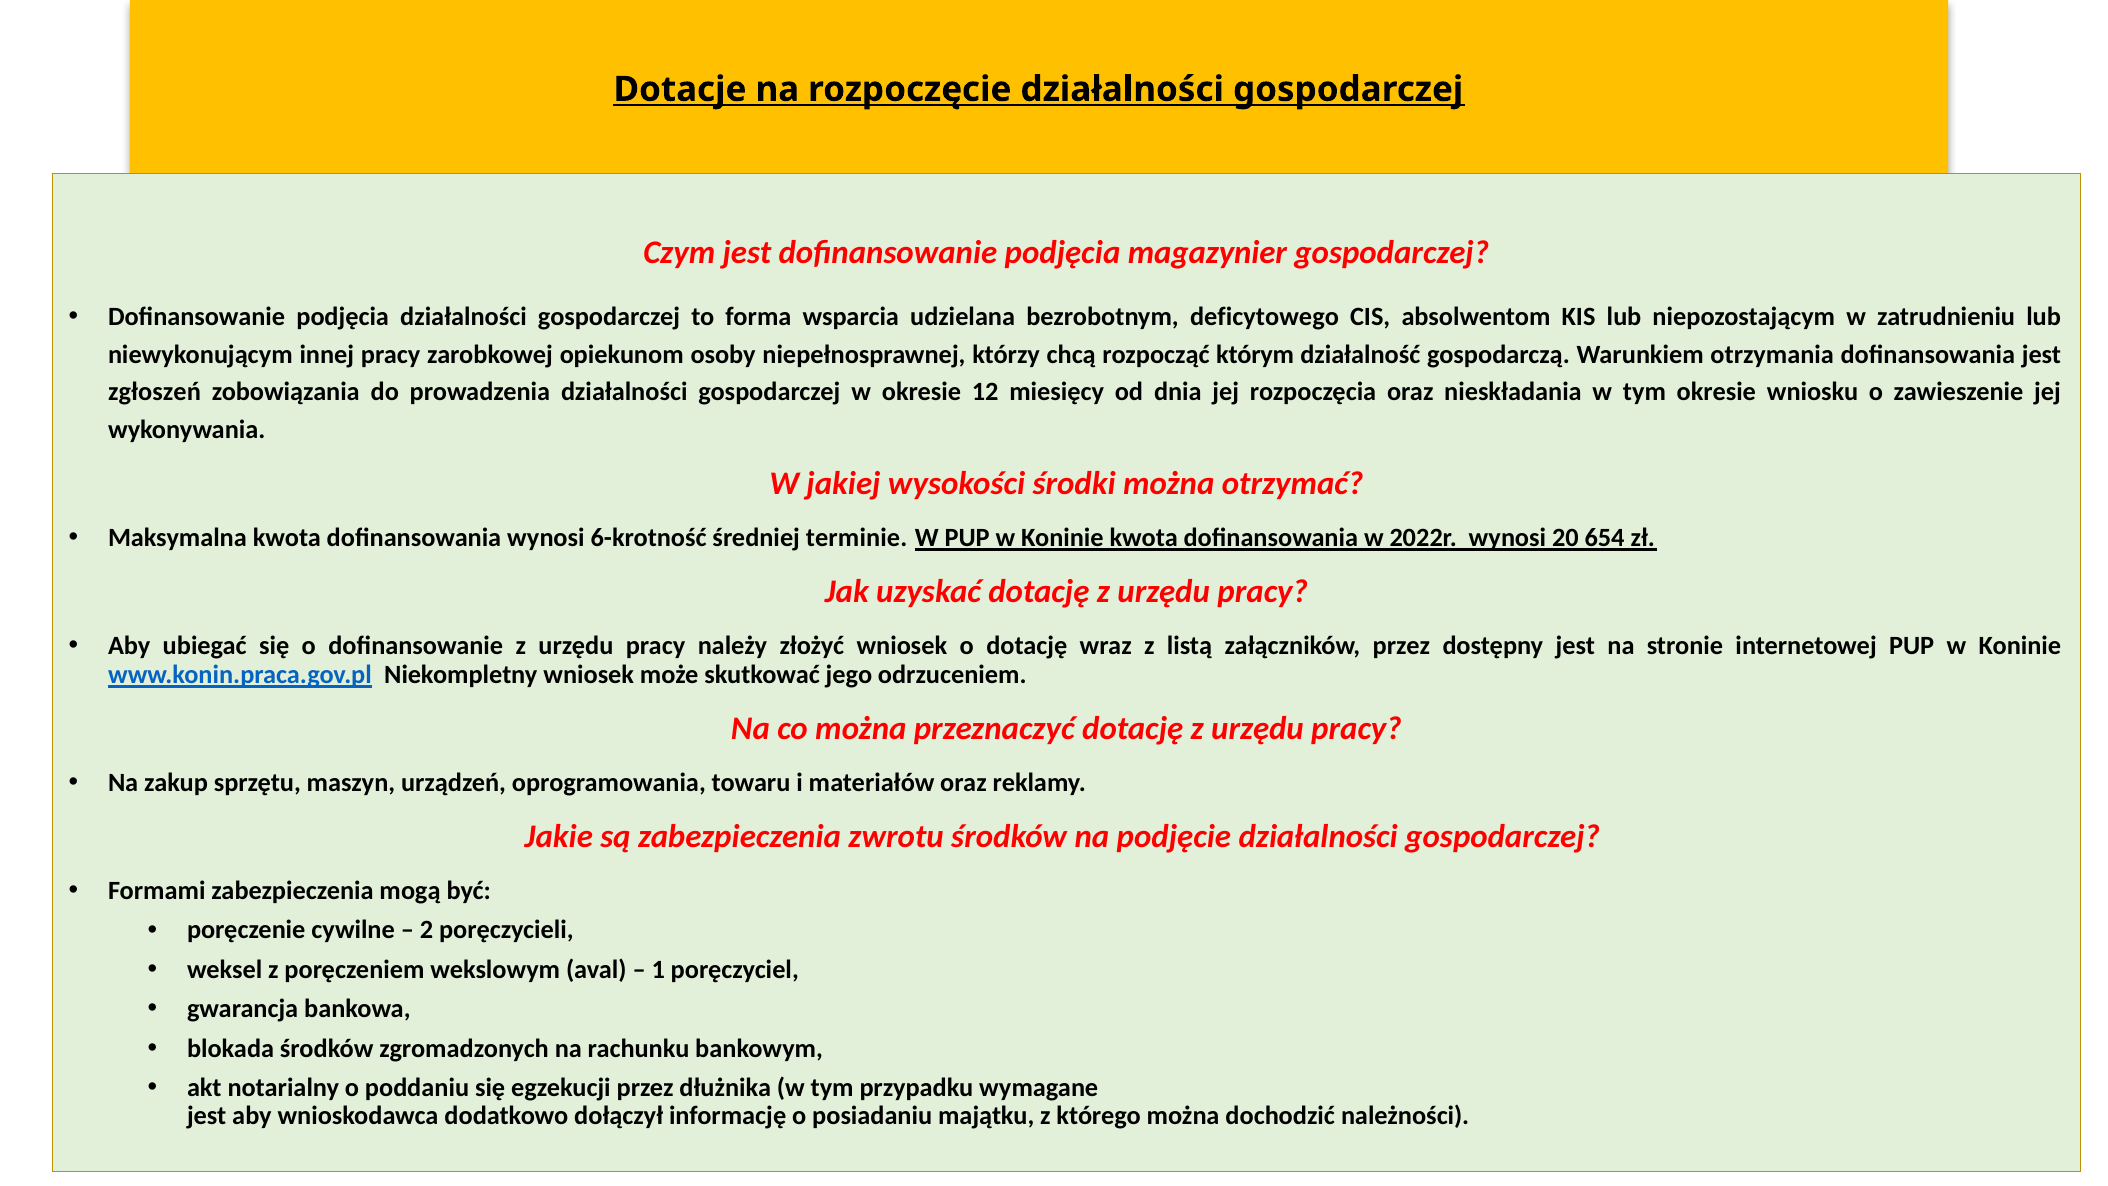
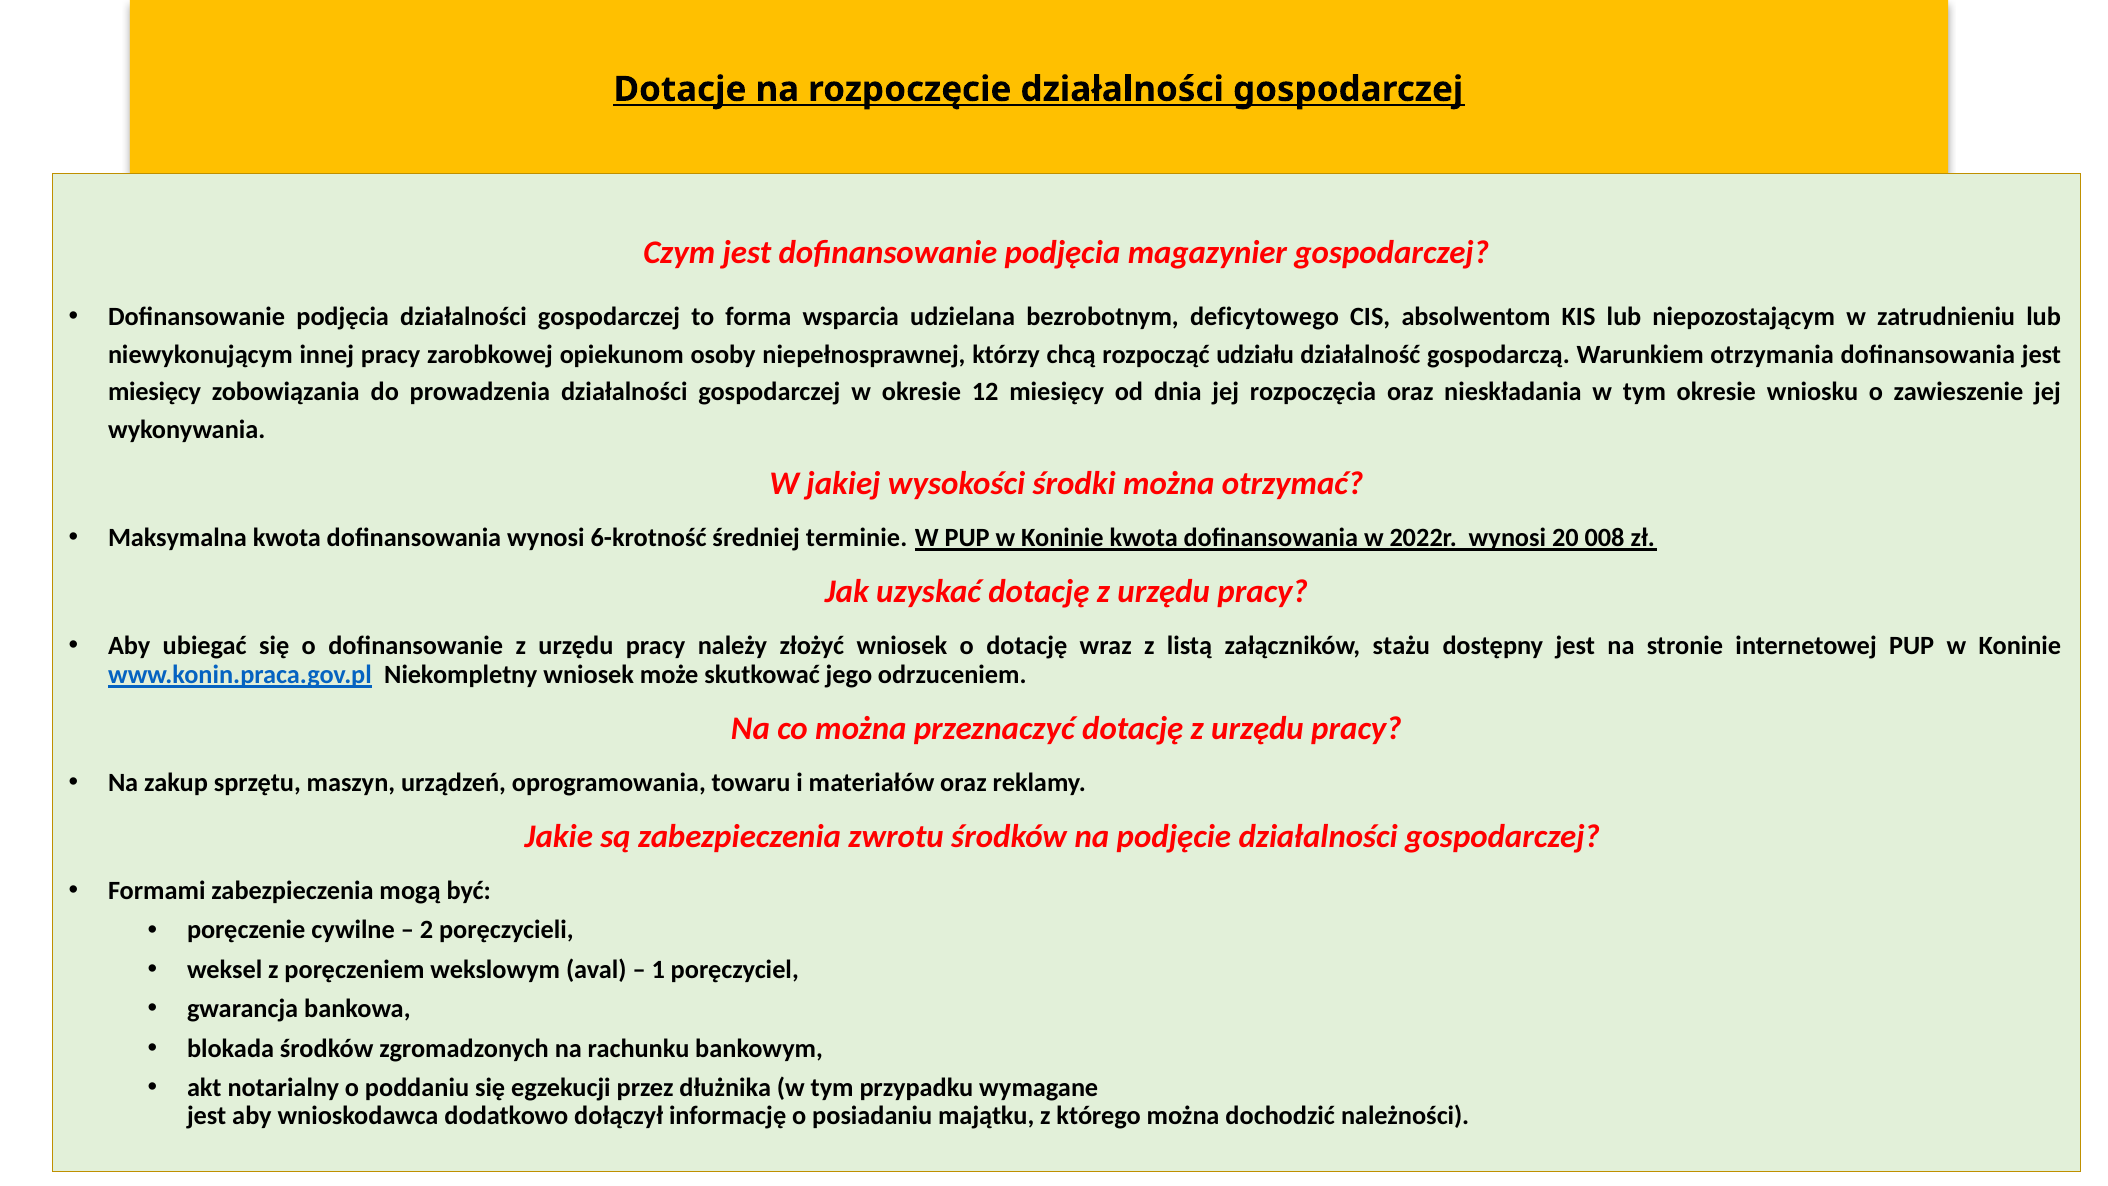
którym: którym -> udziału (1255, 354)
zgłoszeń: zgłoszeń -> miesięcy (155, 392)
654: 654 -> 008 (1605, 538)
załączników przez: przez -> stażu (1401, 646)
